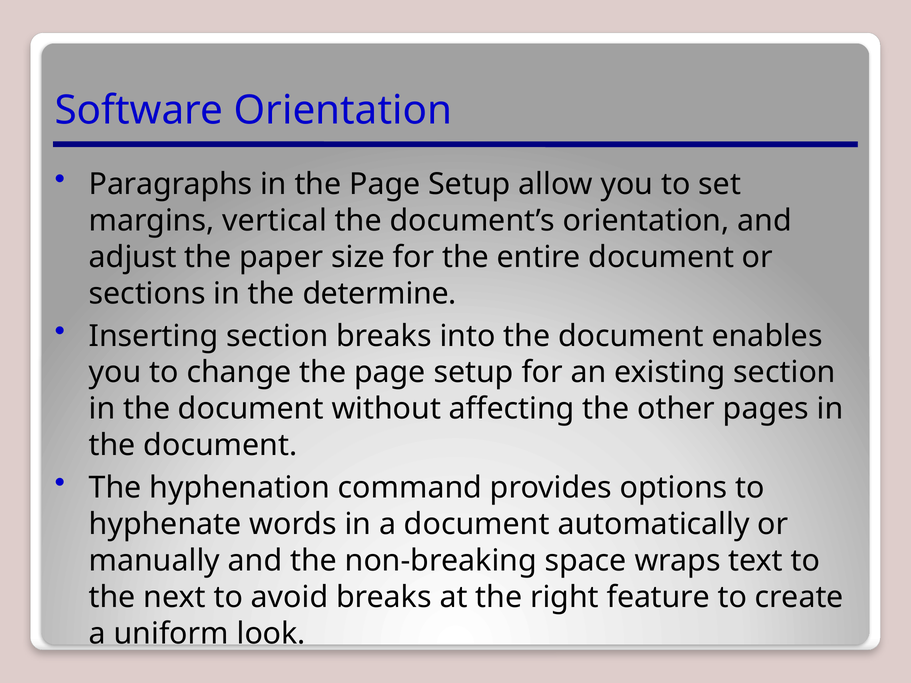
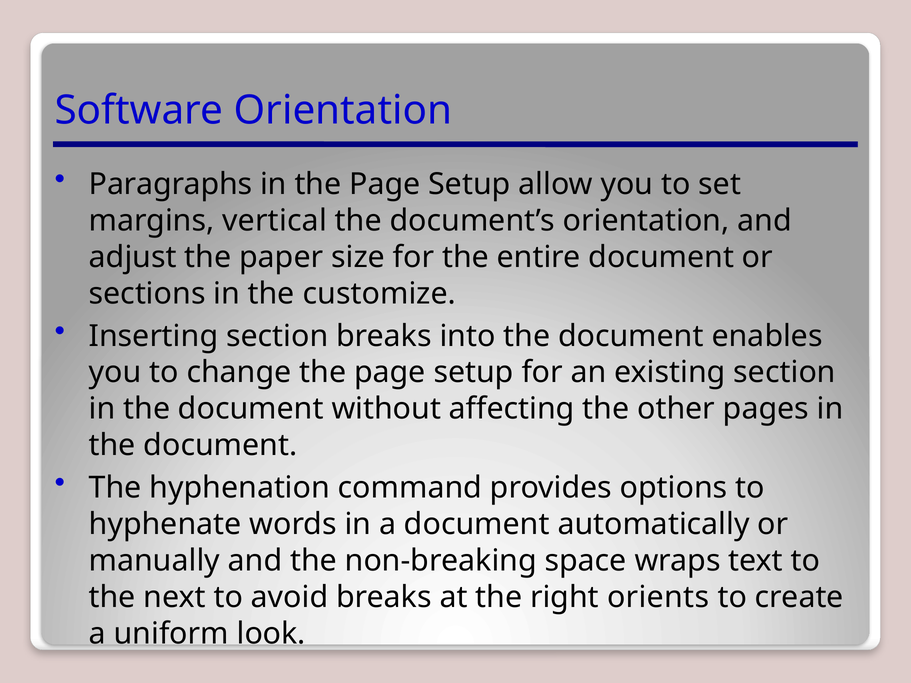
determine: determine -> customize (379, 294)
feature: feature -> orients (658, 597)
